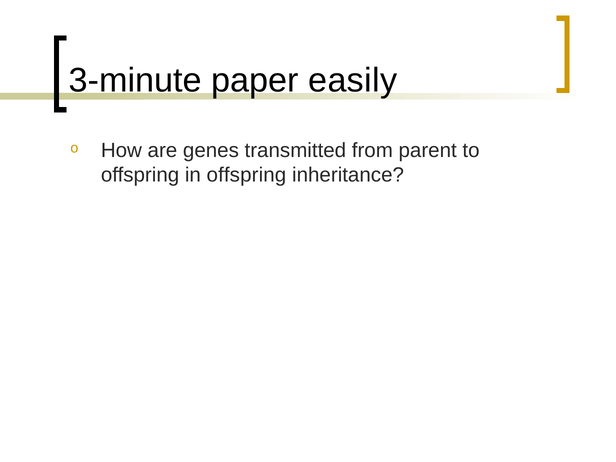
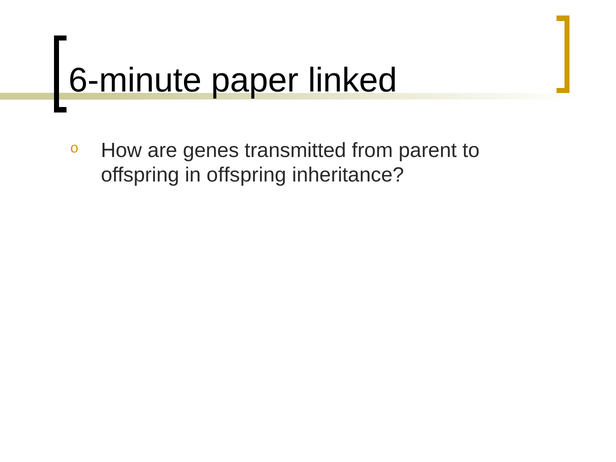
3-minute: 3-minute -> 6-minute (135, 80)
easily: easily -> linked (353, 80)
